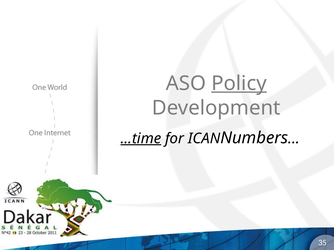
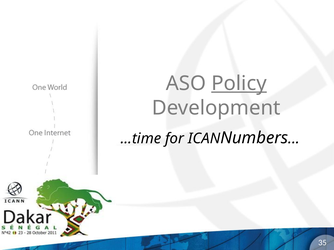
...time underline: present -> none (141, 139)
